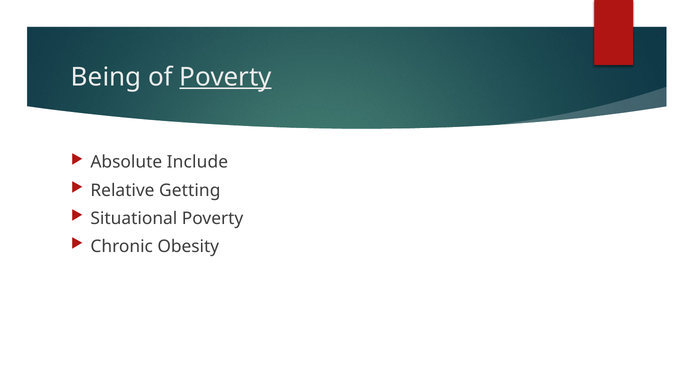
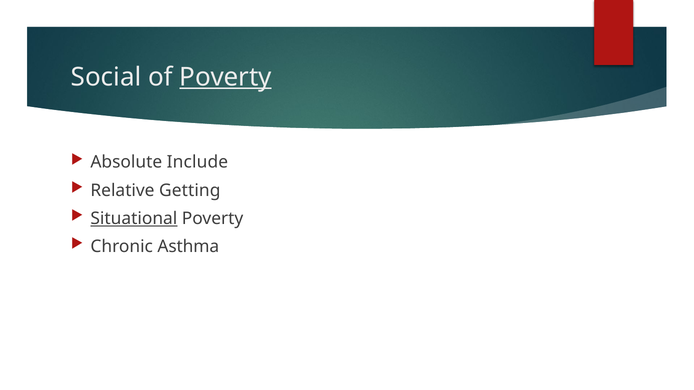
Being: Being -> Social (106, 77)
Situational underline: none -> present (134, 219)
Obesity: Obesity -> Asthma (188, 247)
